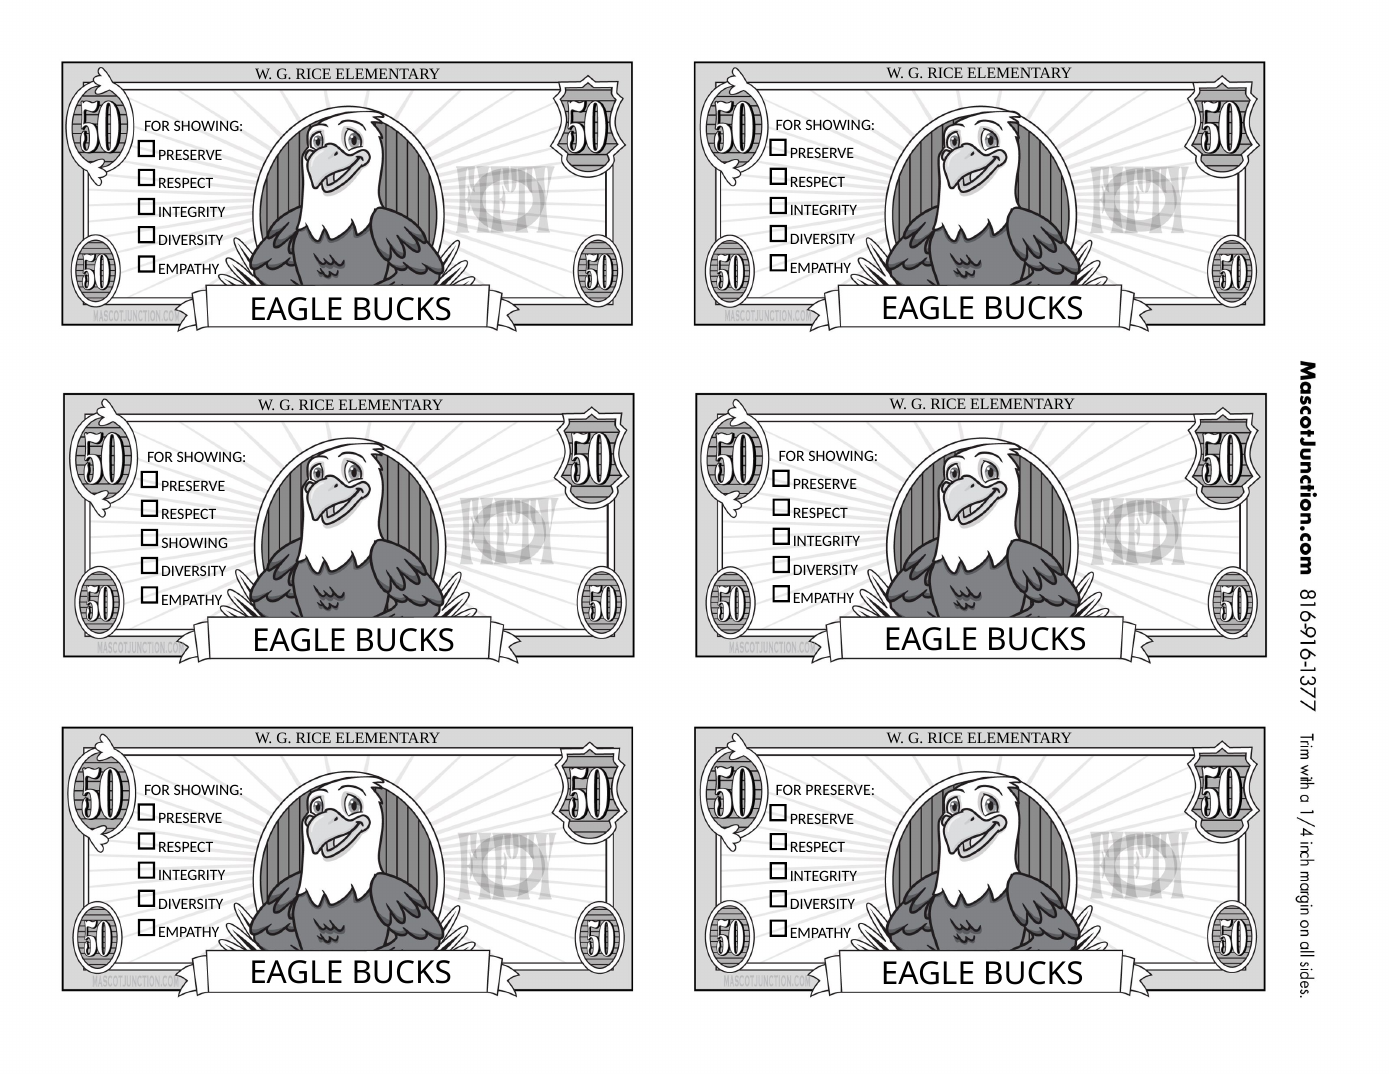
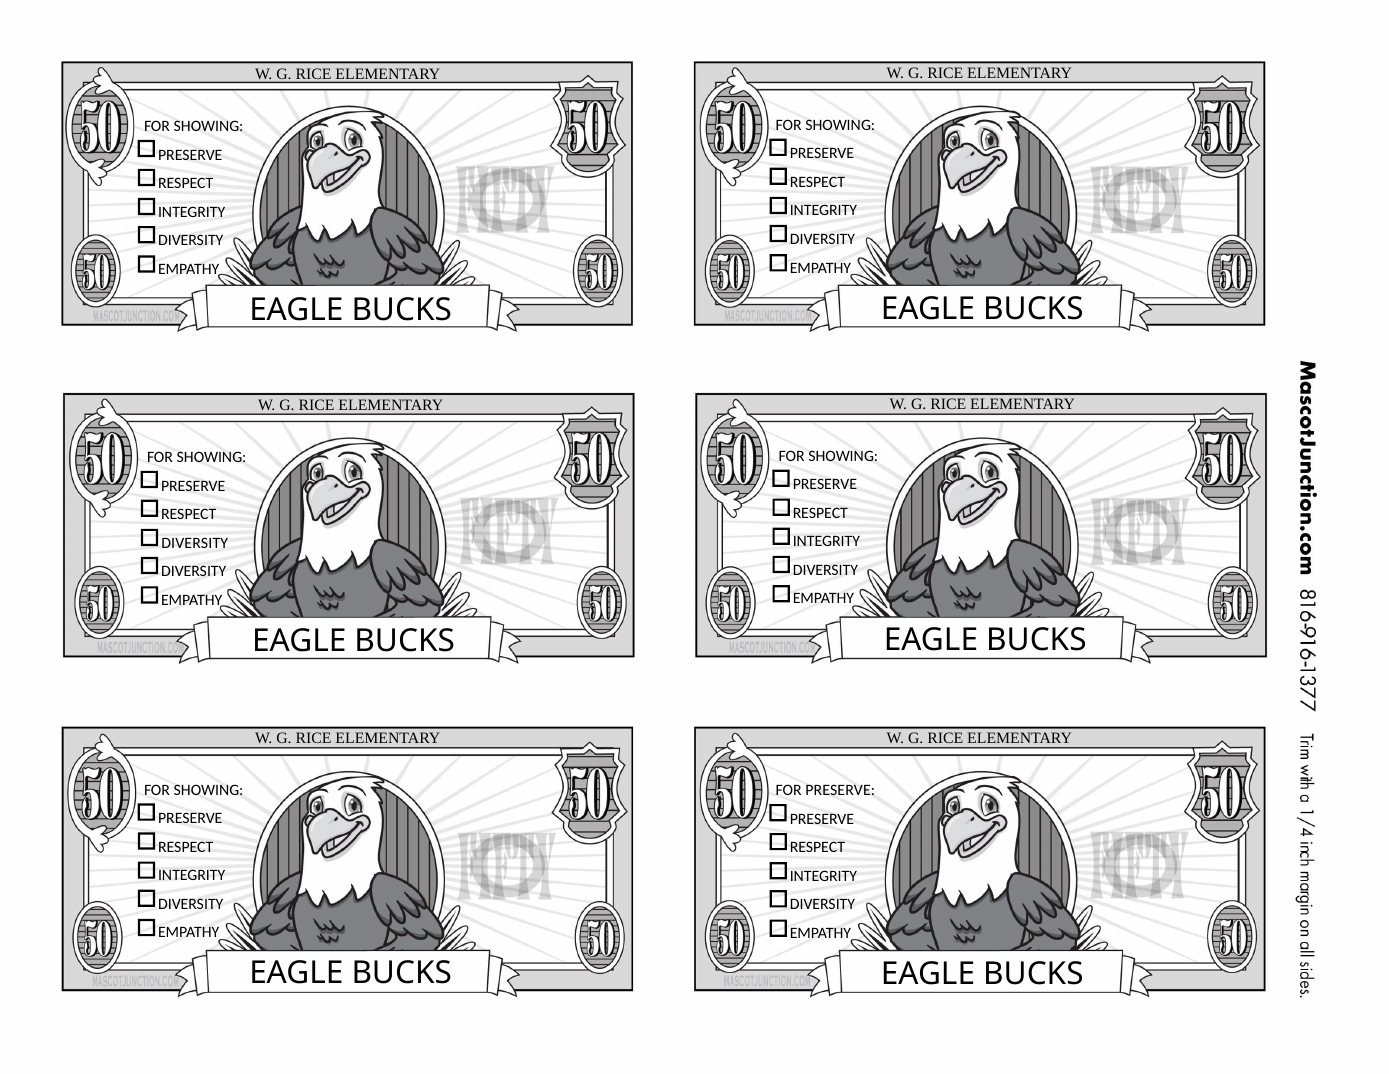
SHOWING: SHOWING -> DIVERSITY (195, 542)
